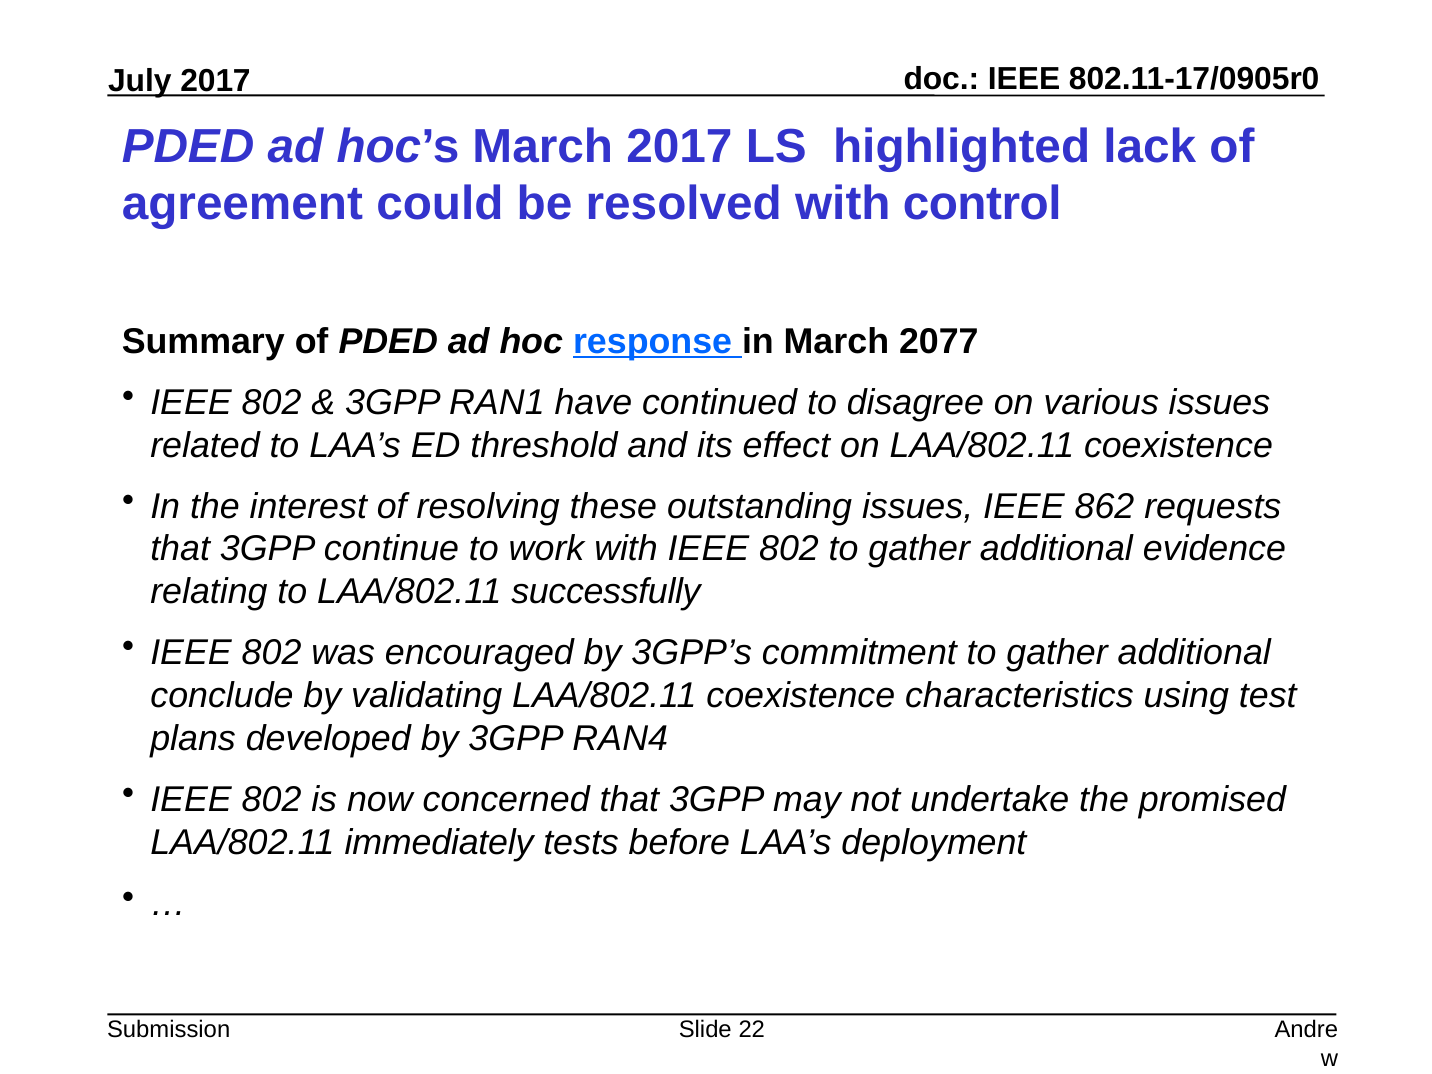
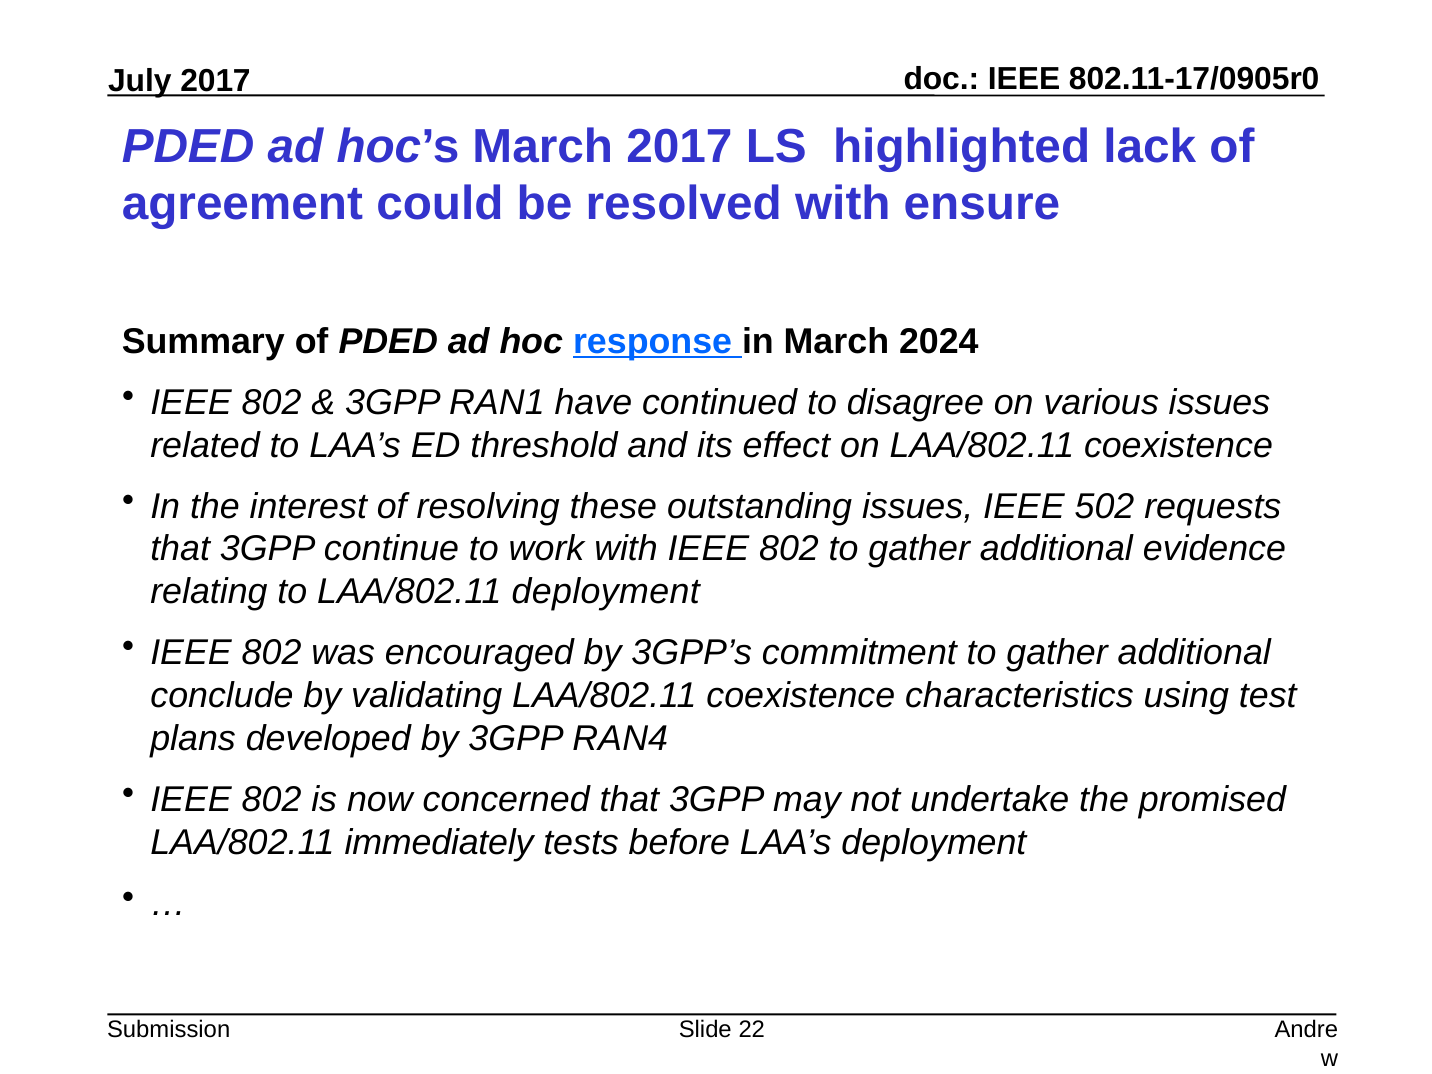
control: control -> ensure (982, 204)
2077: 2077 -> 2024 (939, 341)
862: 862 -> 502 (1104, 506)
LAA/802.11 successfully: successfully -> deployment (606, 592)
